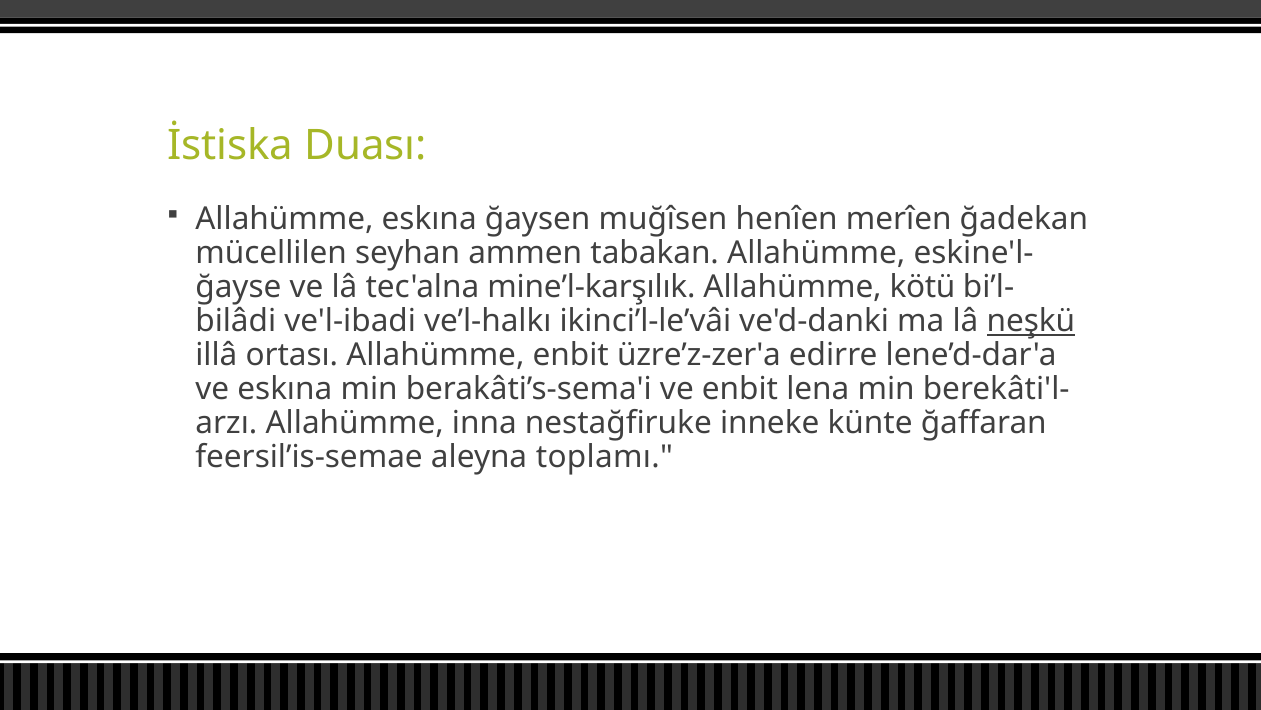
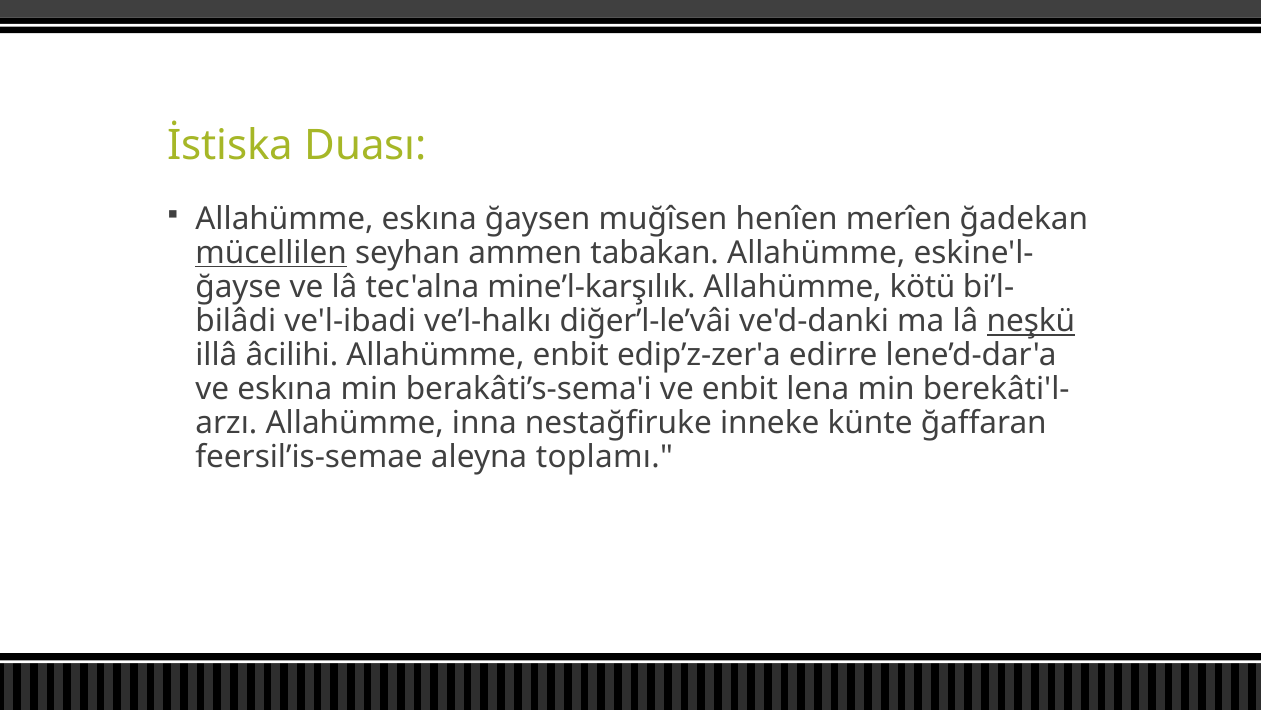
mücellilen underline: none -> present (271, 253)
ikinci’l-le’vâi: ikinci’l-le’vâi -> diğer’l-le’vâi (646, 321)
ortası: ortası -> âcilihi (292, 355)
üzre’z-zer'a: üzre’z-zer'a -> edip’z-zer'a (699, 355)
